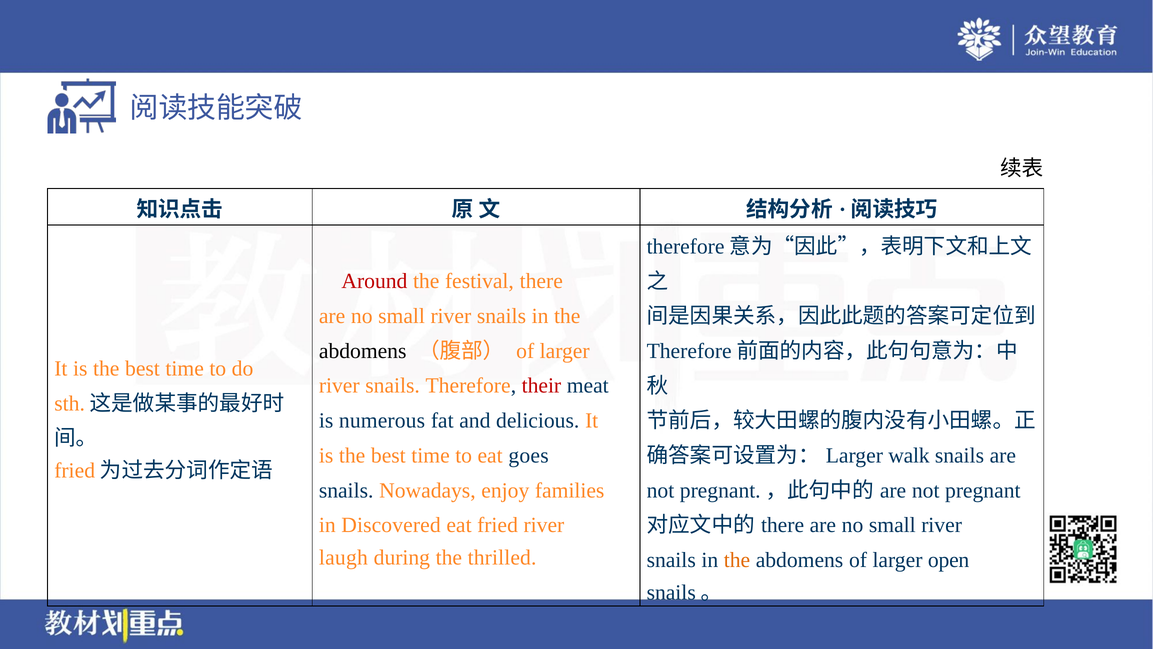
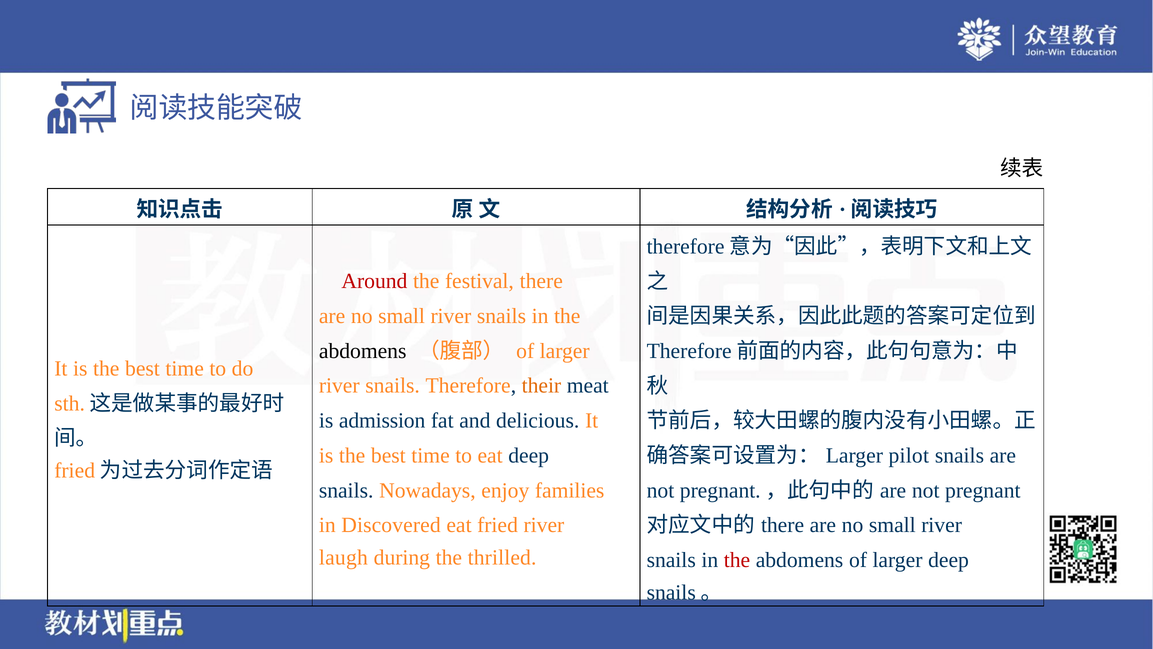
their colour: red -> orange (541, 386)
numerous: numerous -> admission (382, 420)
eat goes: goes -> deep (529, 455)
walk: walk -> pilot (909, 455)
the colour: orange -> red (737, 560)
larger open: open -> deep (949, 560)
